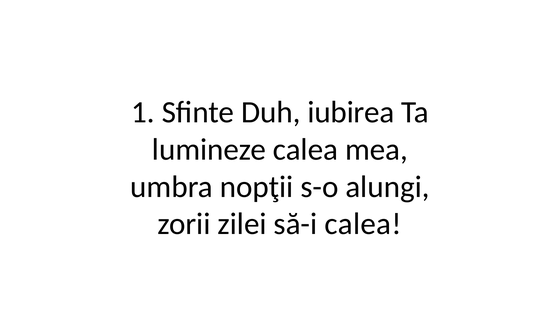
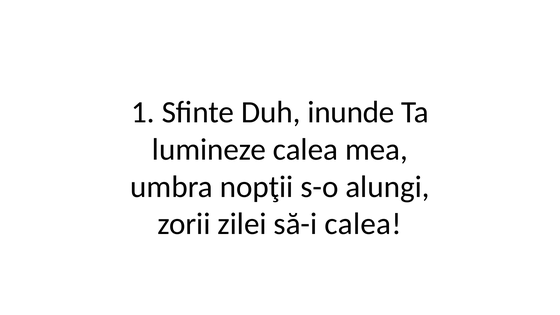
iubirea: iubirea -> inunde (351, 112)
